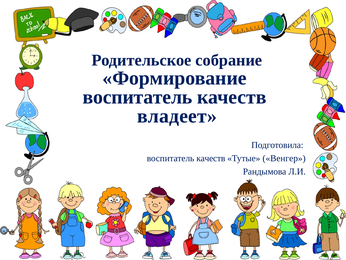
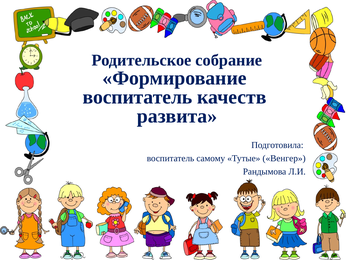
владеет: владеет -> развита (177, 116)
качеств: качеств -> самому (211, 158)
